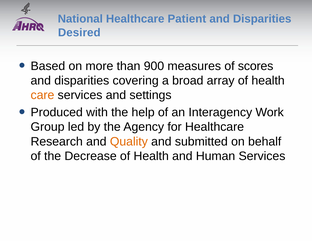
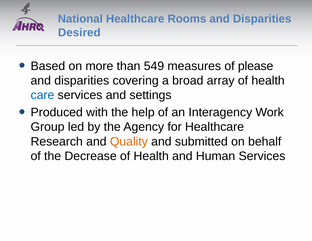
Patient: Patient -> Rooms (187, 19)
900: 900 -> 549 (154, 66)
scores: scores -> please (256, 66)
care colour: orange -> blue (42, 95)
